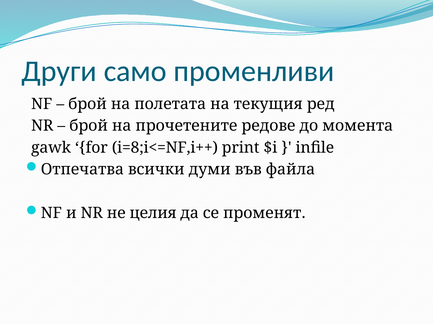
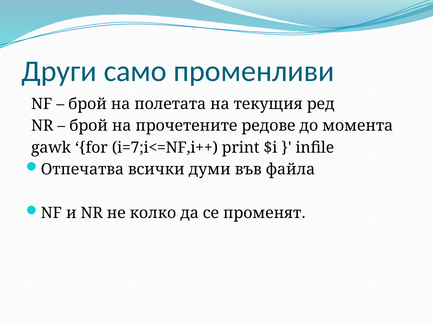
i=8;i<=NF,i++: i=8;i<=NF,i++ -> i=7;i<=NF,i++ (165, 148)
целия: целия -> колко (153, 214)
